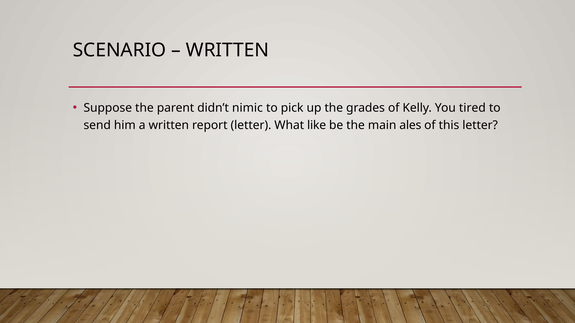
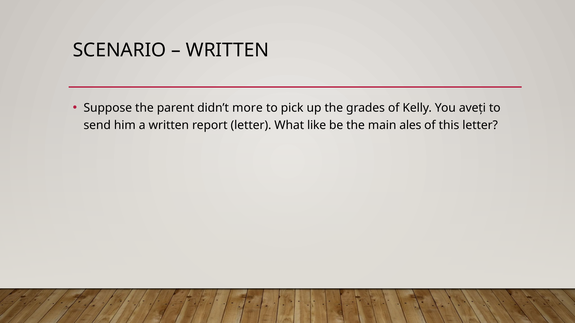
nimic: nimic -> more (247, 108)
tired: tired -> aveți (472, 108)
